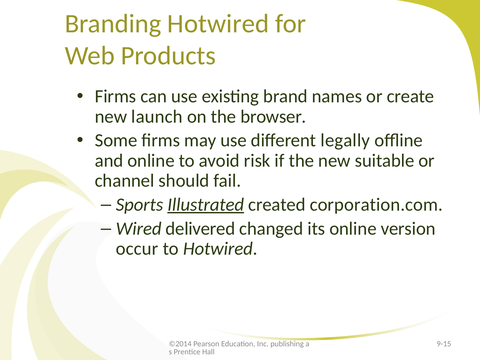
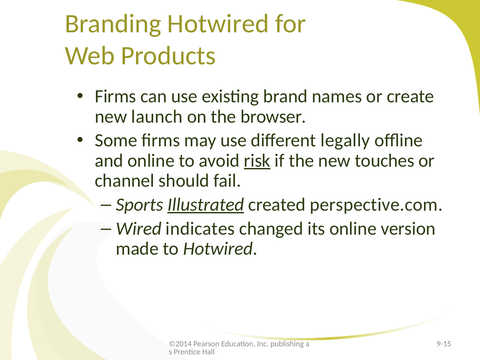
risk underline: none -> present (257, 161)
suitable: suitable -> touches (385, 161)
corporation.com: corporation.com -> perspective.com (376, 205)
delivered: delivered -> indicates (200, 229)
occur: occur -> made (137, 249)
